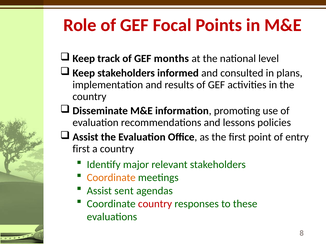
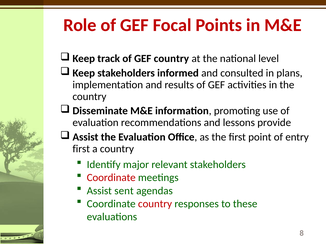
GEF months: months -> country (171, 59)
policies: policies -> provide (274, 123)
Coordinate colour: orange -> red (111, 178)
